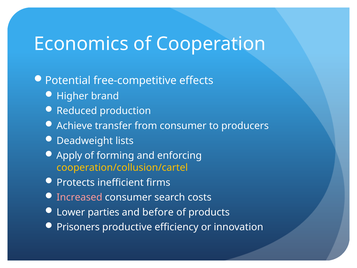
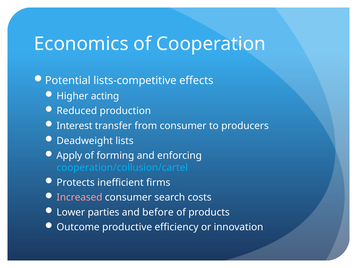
free-competitive: free-competitive -> lists-competitive (135, 80)
brand: brand -> acting (105, 96)
Achieve: Achieve -> Interest (74, 126)
cooperation/collusion/cartel colour: yellow -> light blue (122, 167)
Prisoners: Prisoners -> Outcome (78, 227)
